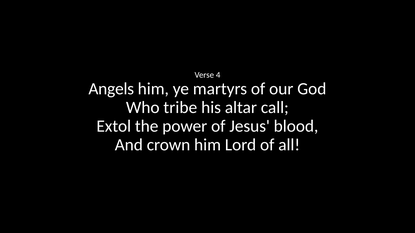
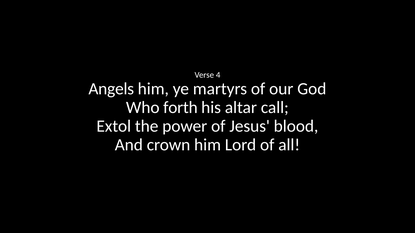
tribe: tribe -> forth (180, 108)
